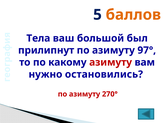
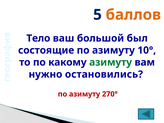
Тела: Тела -> Тело (38, 38)
прилипнут: прилипнут -> состоящие (46, 50)
97°: 97° -> 10° (147, 50)
азимуту colour: red -> green (111, 62)
